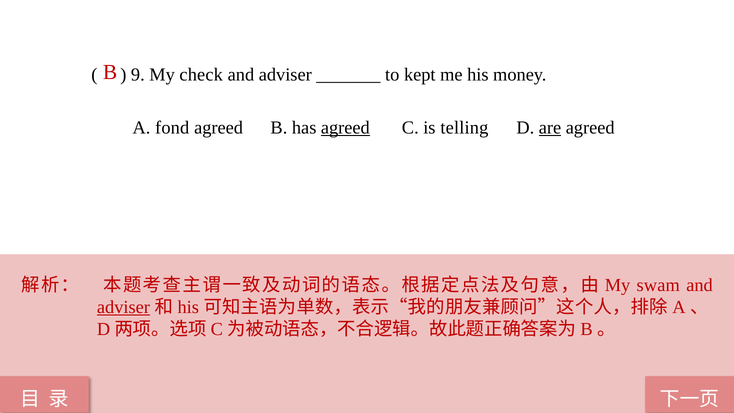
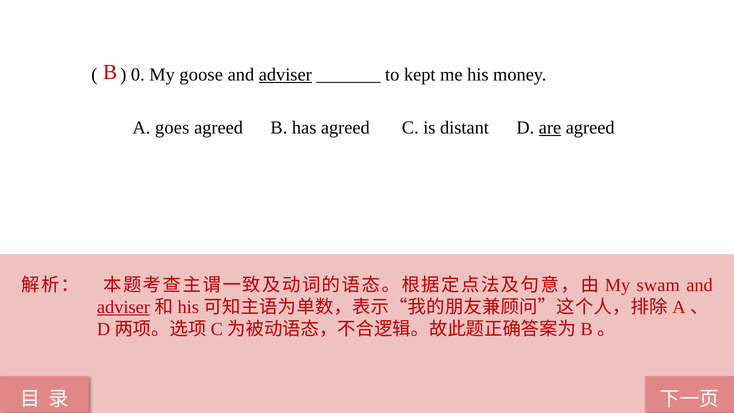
9: 9 -> 0 (138, 75)
check: check -> goose (201, 75)
adviser underline: none -> present (285, 75)
fond: fond -> goes (172, 128)
agreed underline: present -> none (345, 128)
telling: telling -> distant (464, 128)
